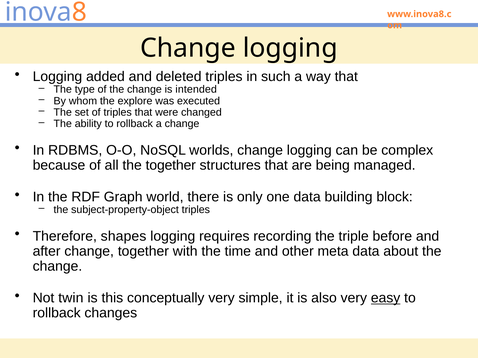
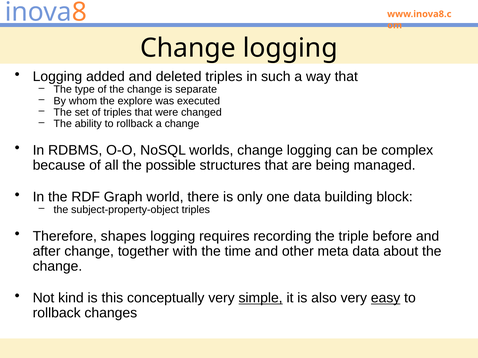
intended: intended -> separate (196, 90)
the together: together -> possible (171, 165)
twin: twin -> kind (71, 298)
simple underline: none -> present (261, 298)
